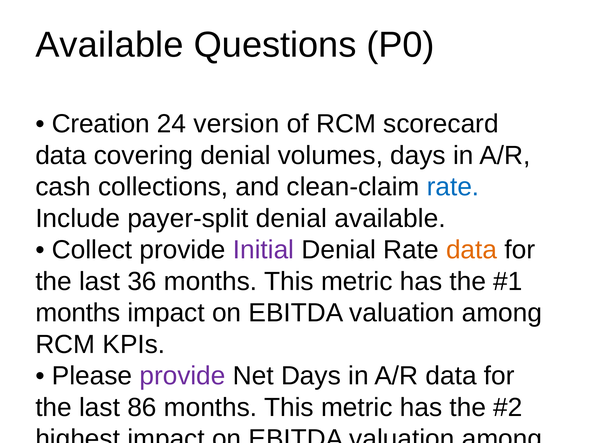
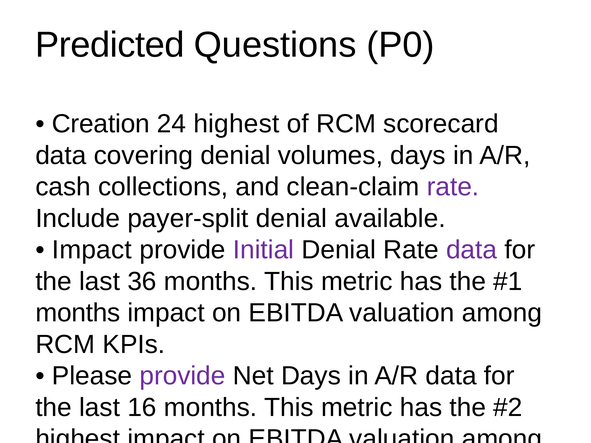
Available: Available -> Predicted (110, 45)
24 version: version -> highest (236, 124)
rate colour: blue -> purple (453, 187)
Collect: Collect -> Impact (92, 250)
data colour: orange -> purple (472, 250)
86: 86 -> 16 (142, 408)
